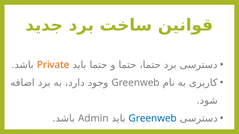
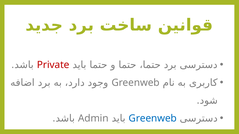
Private colour: orange -> red (53, 65)
